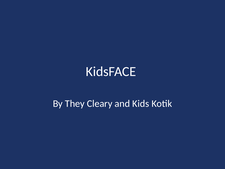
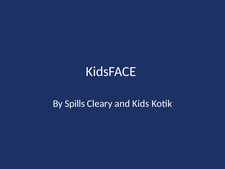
They: They -> Spills (75, 103)
